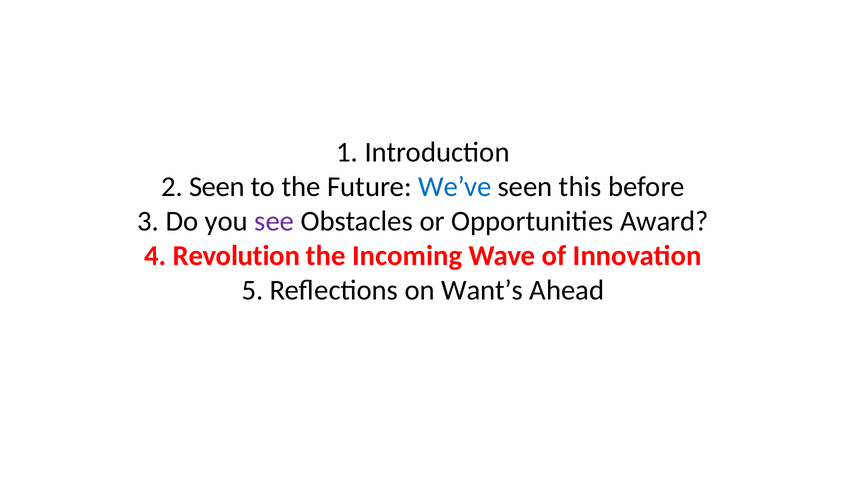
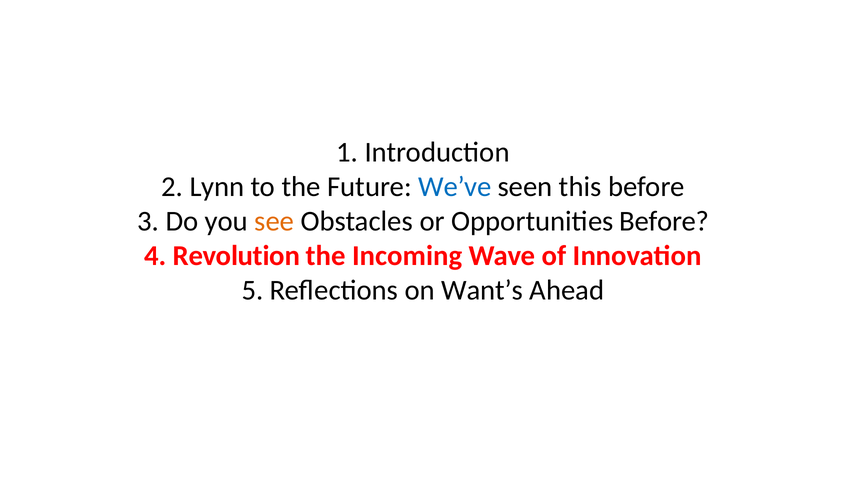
2 Seen: Seen -> Lynn (217, 187)
see colour: purple -> orange (274, 221)
Opportunities Award: Award -> Before (664, 221)
